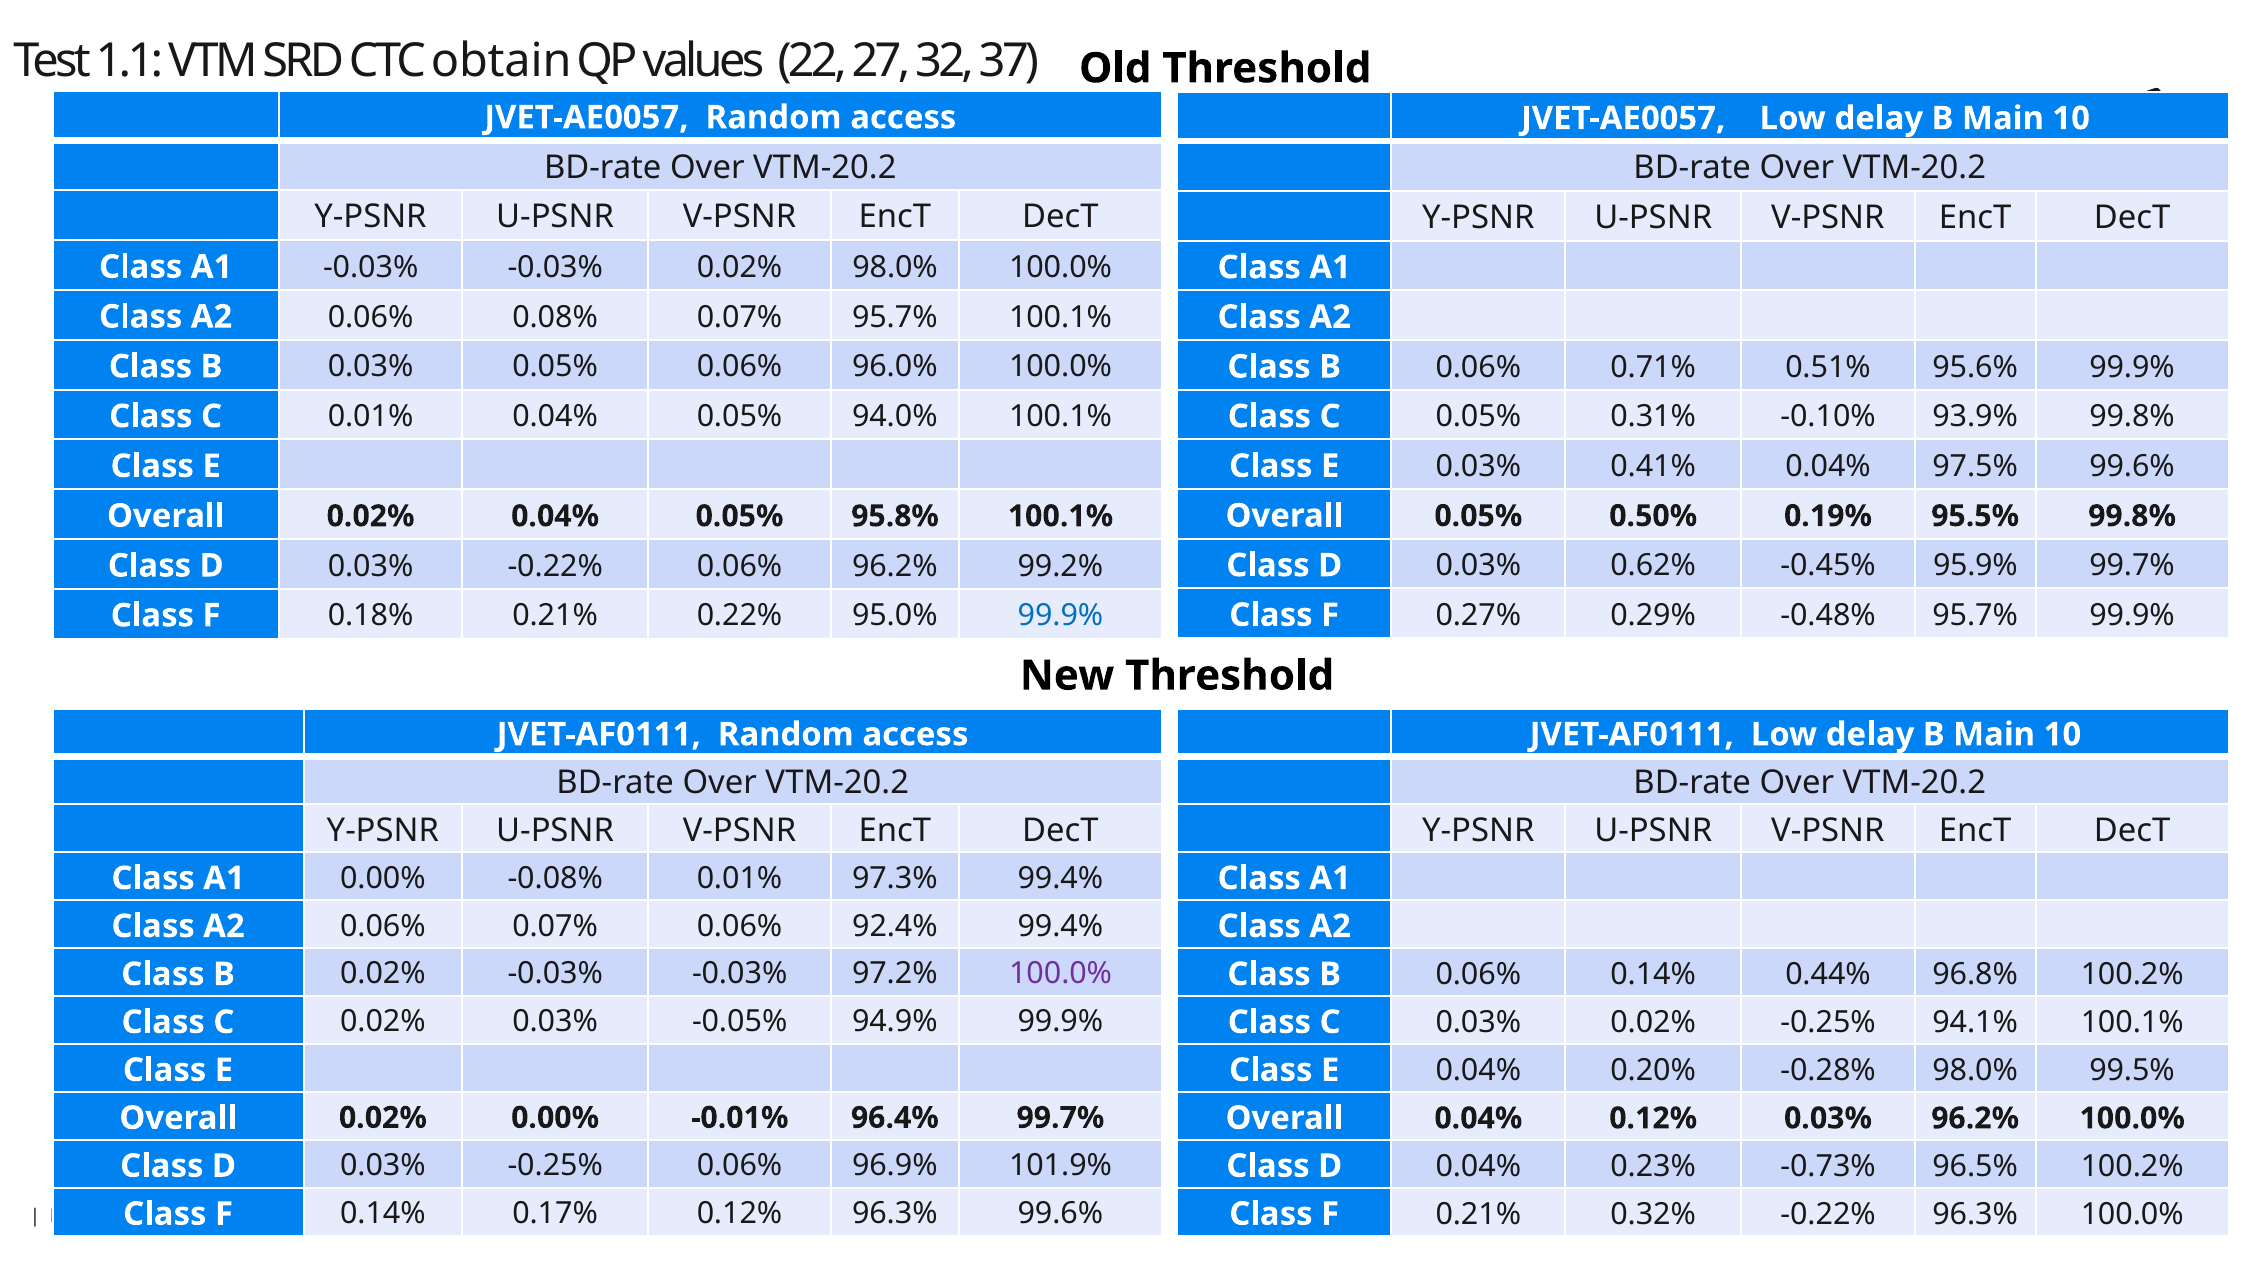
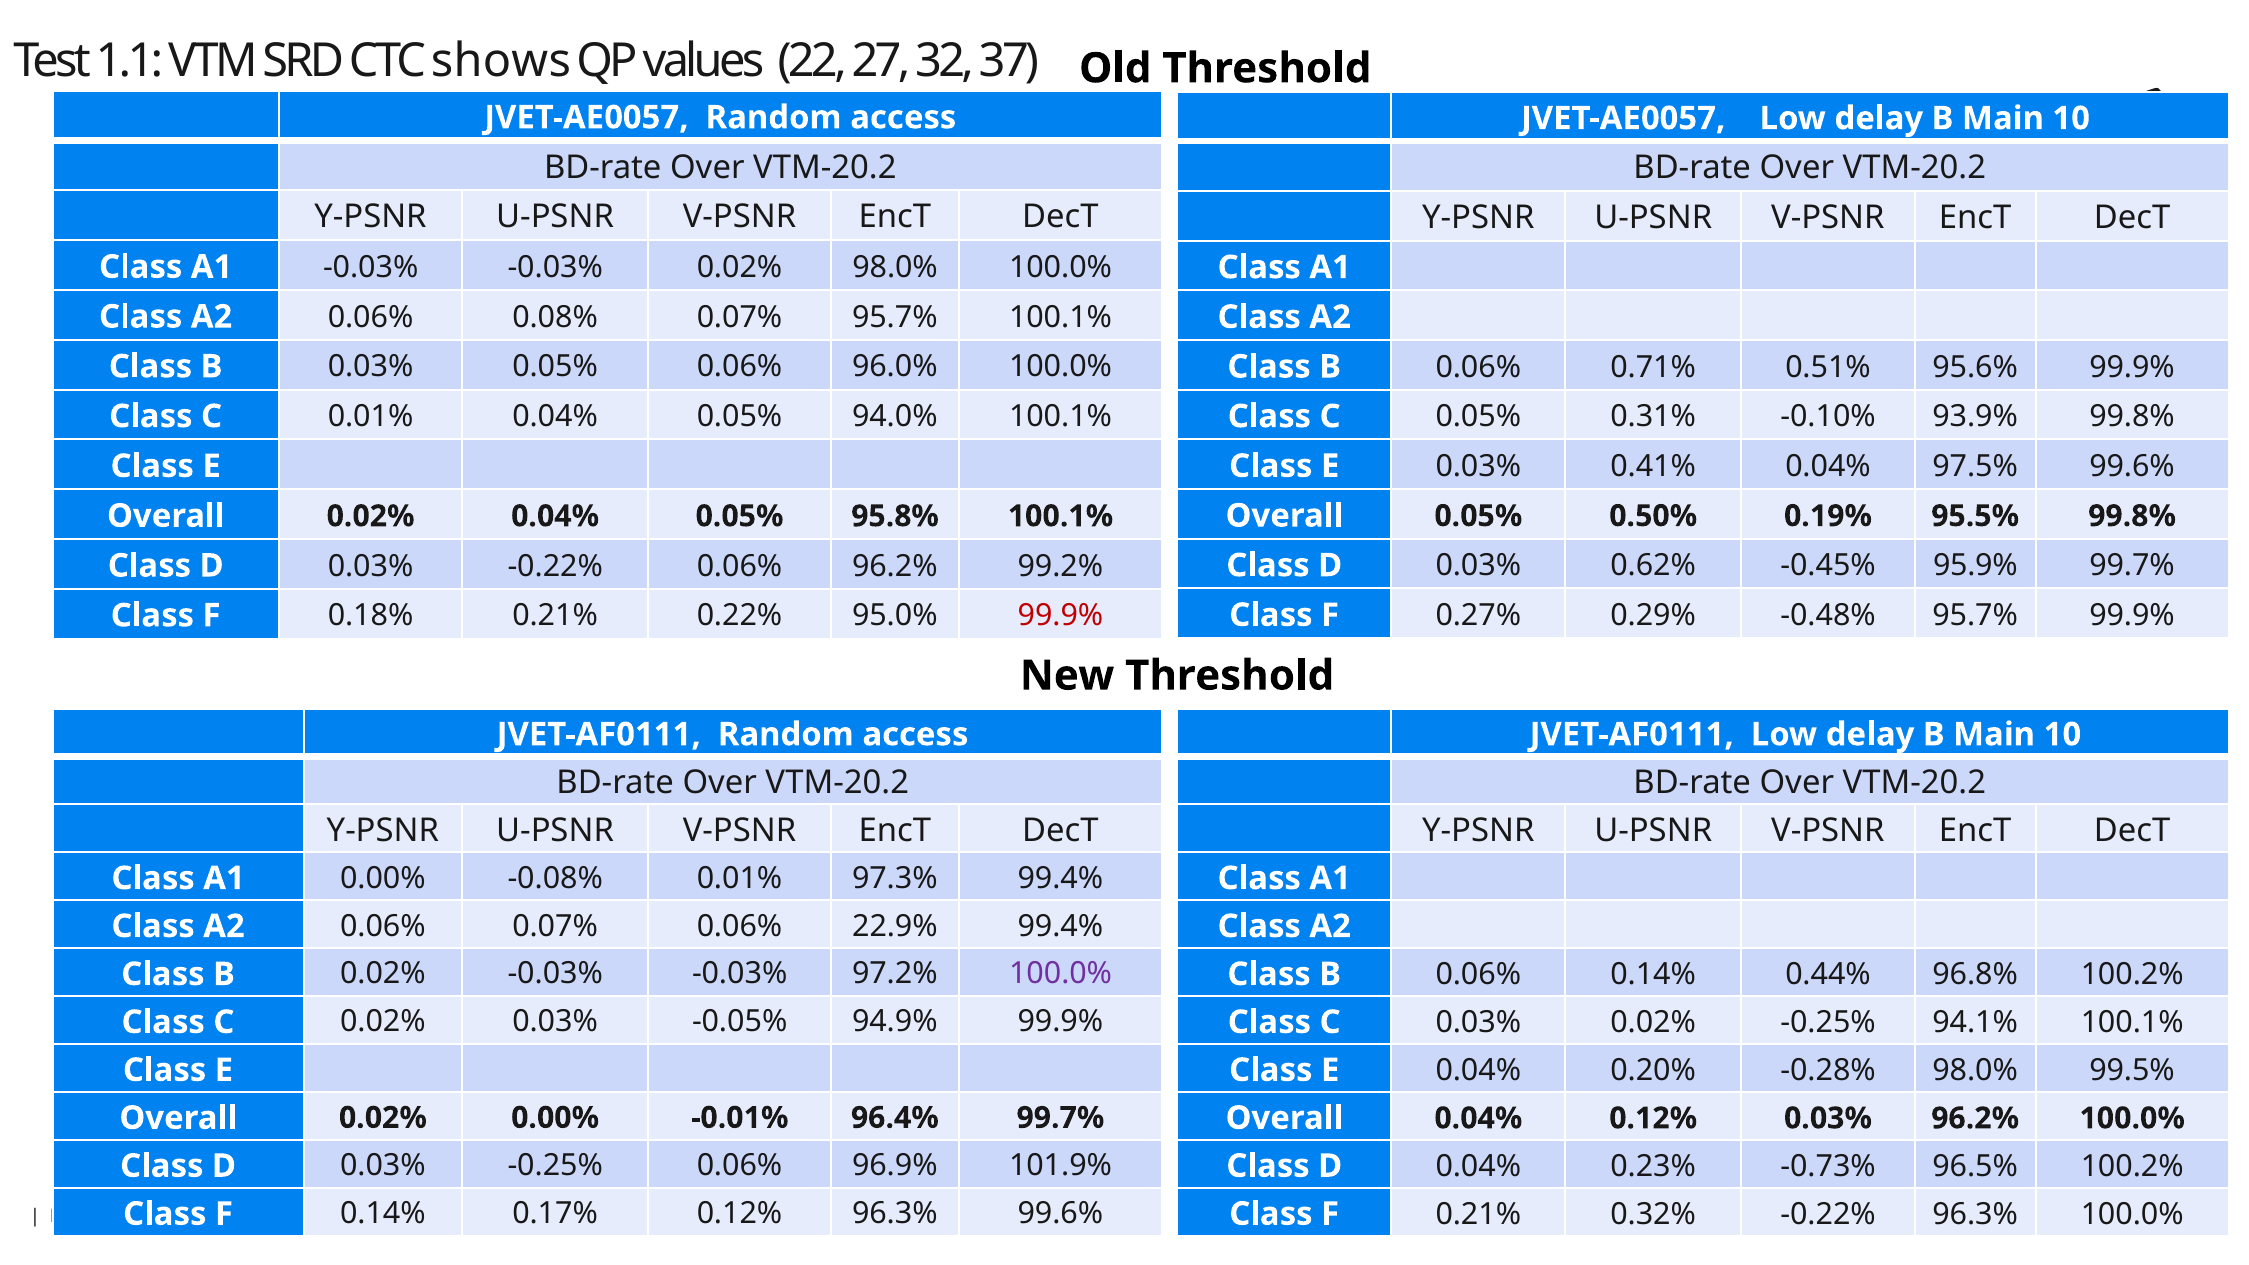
obtain: obtain -> shows (501, 61)
99.9% colour: blue -> red (1060, 616)
92.4%: 92.4% -> 22.9% (895, 926)
